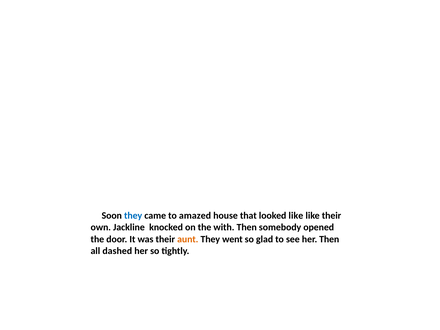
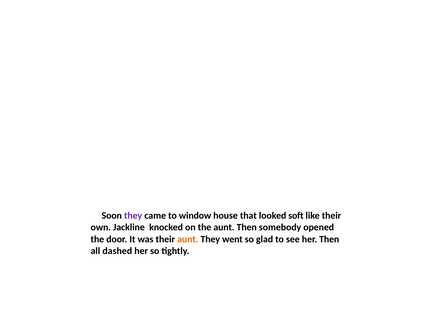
they colour: blue -> purple (133, 216)
amazed: amazed -> window (195, 216)
looked like: like -> soft (296, 216)
the with: with -> aunt (224, 227)
